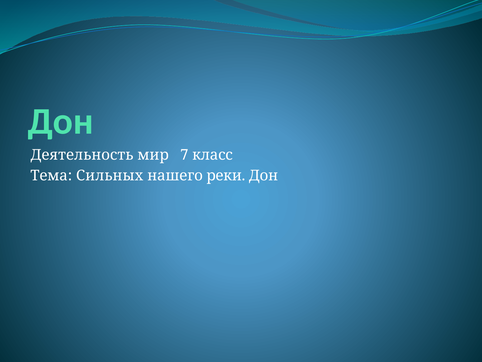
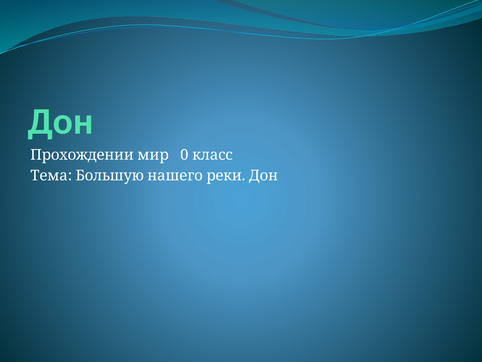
Деятельность: Деятельность -> Прохождении (82, 155)
7: 7 -> 0 (184, 155)
Сильных: Сильных -> Большую (110, 175)
